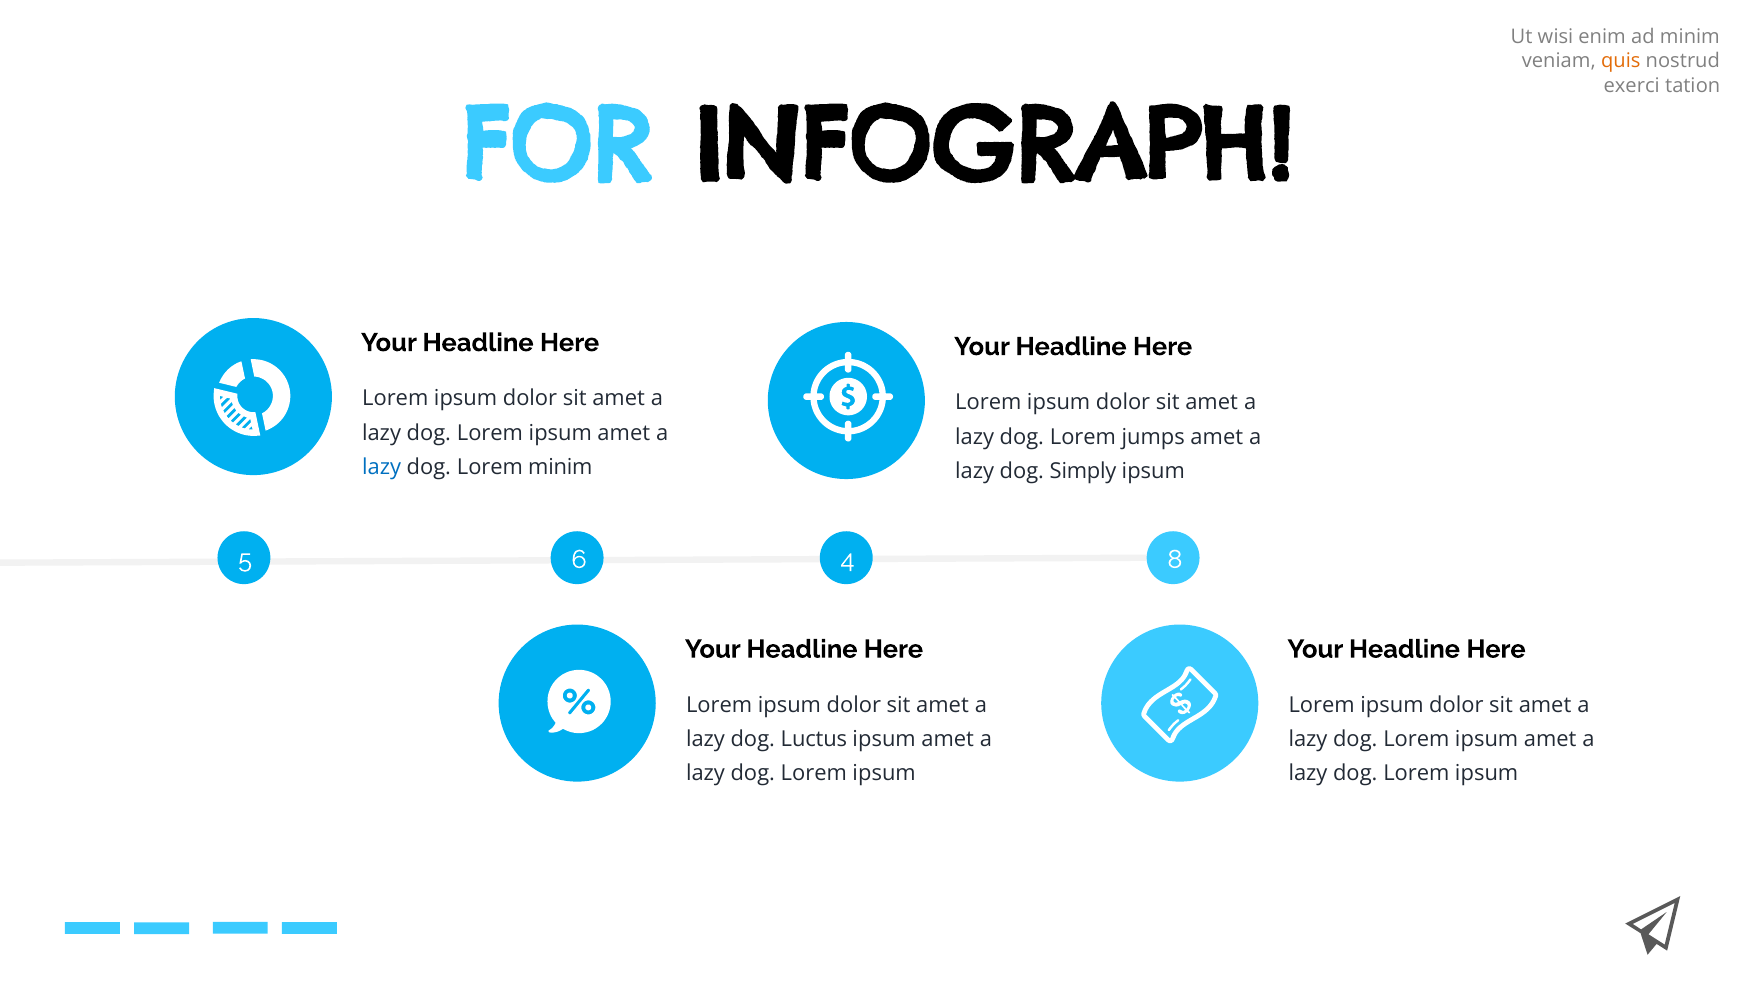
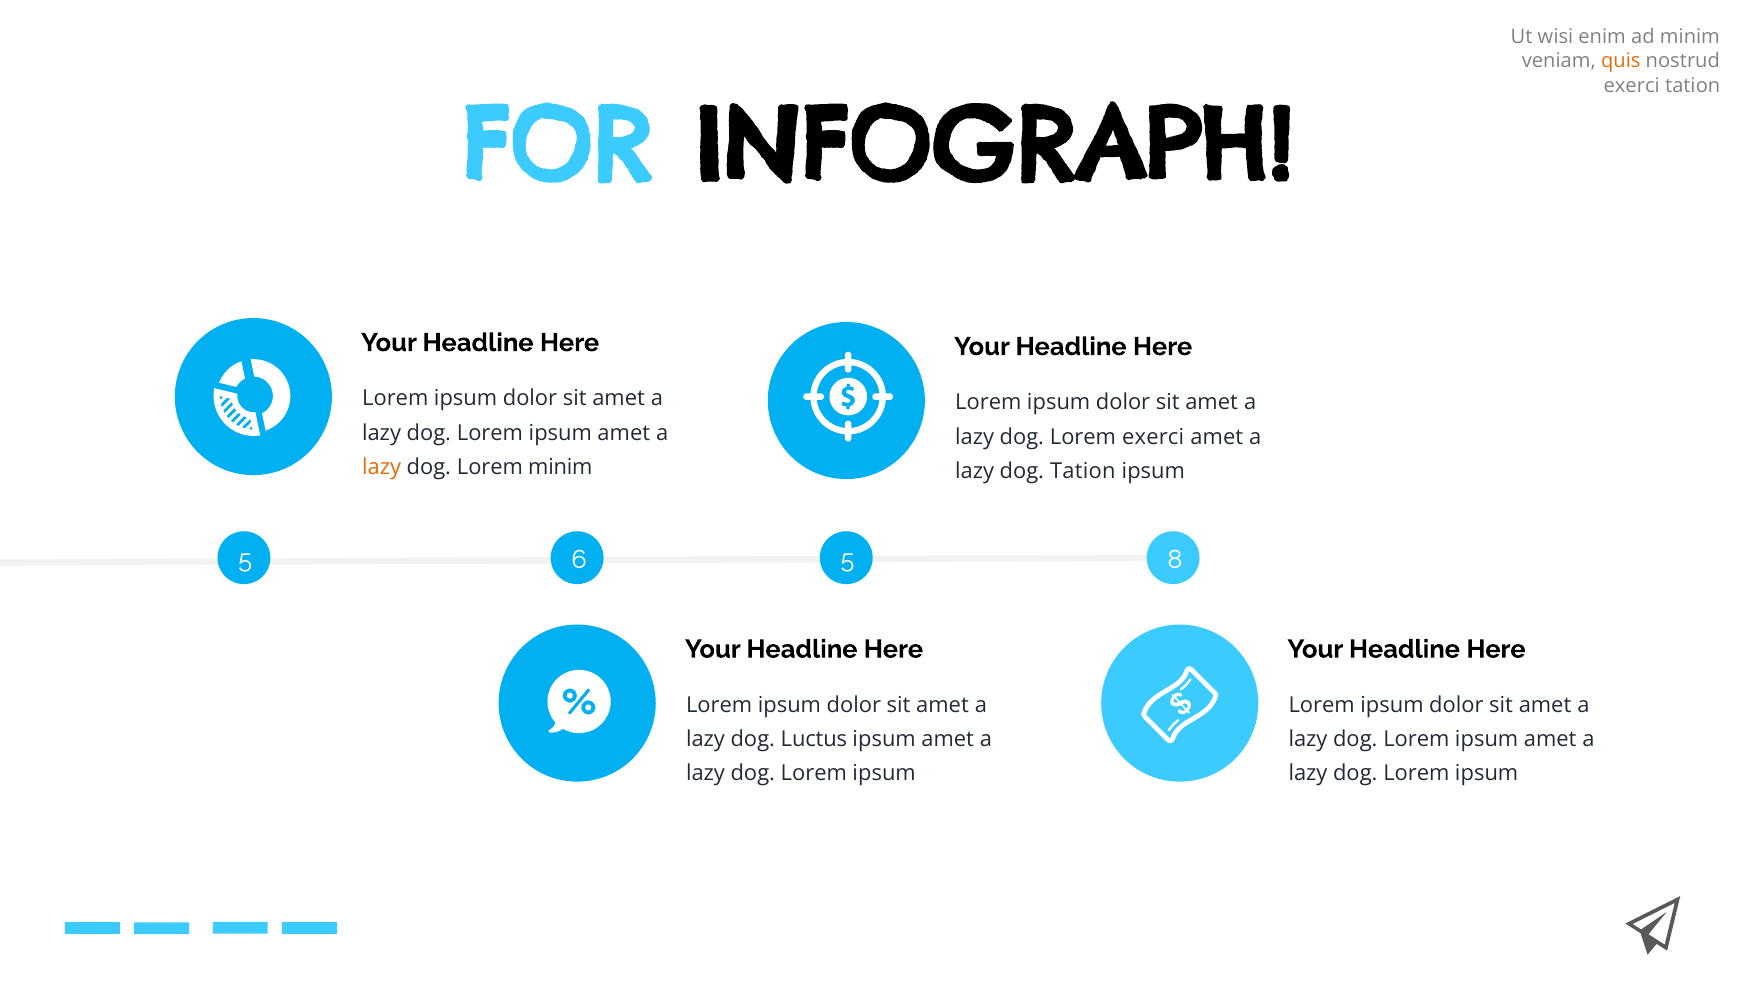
Lorem jumps: jumps -> exerci (1153, 437)
lazy colour: blue -> orange (382, 467)
dog Simply: Simply -> Tation (1083, 471)
6 4: 4 -> 5 (847, 560)
